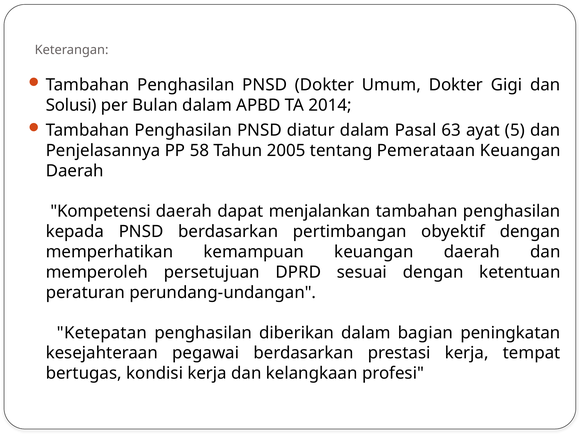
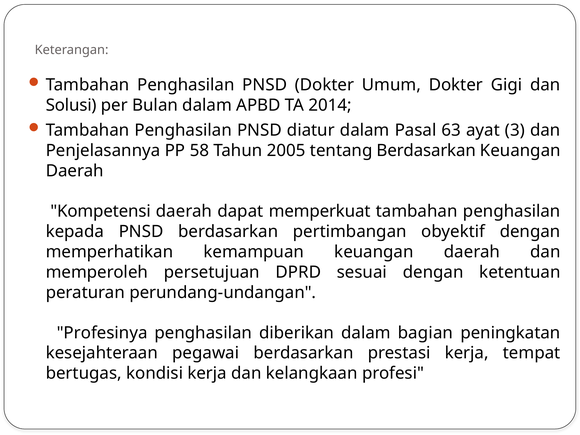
5: 5 -> 3 (515, 130)
tentang Pemerataan: Pemerataan -> Berdasarkan (426, 151)
menjalankan: menjalankan -> memperkuat (320, 211)
Ketepatan: Ketepatan -> Profesinya (102, 333)
